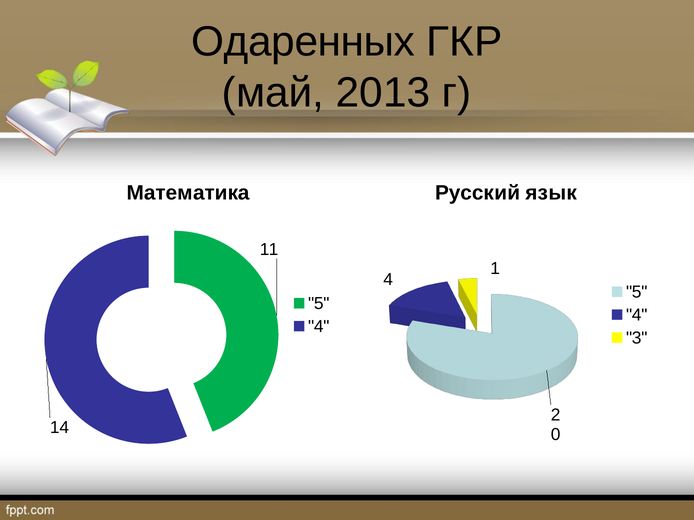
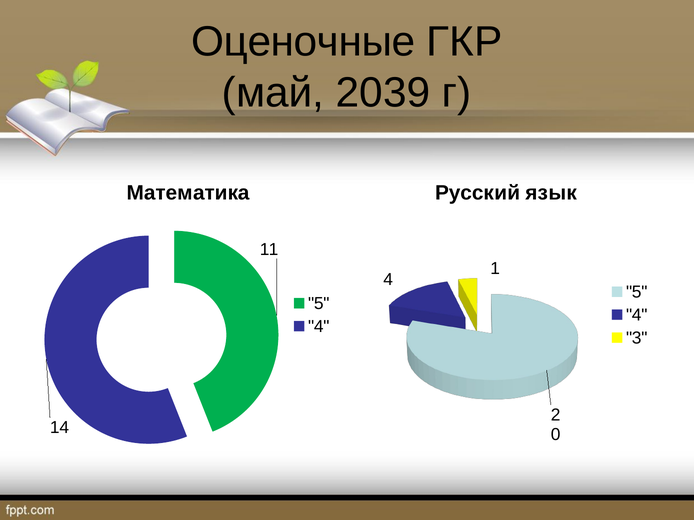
Одаренных: Одаренных -> Оценочные (303, 42)
2013: 2013 -> 2039 (383, 93)
